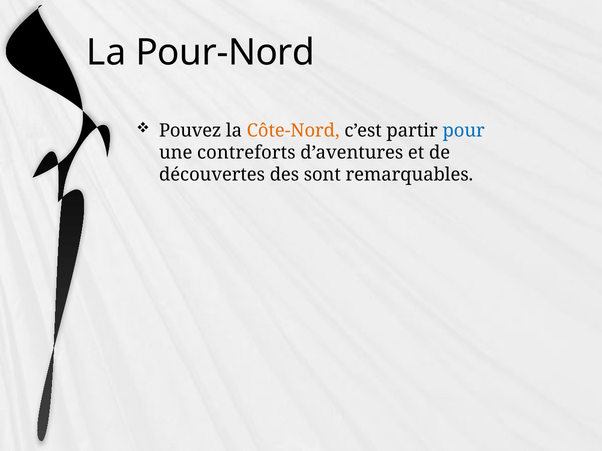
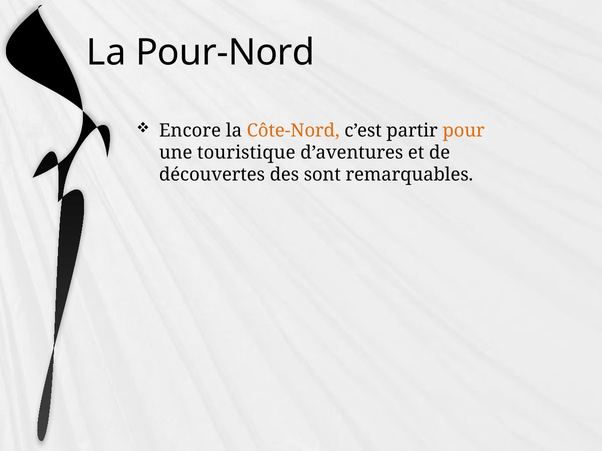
Pouvez: Pouvez -> Encore (190, 131)
pour colour: blue -> orange (464, 131)
contreforts: contreforts -> touristique (246, 153)
